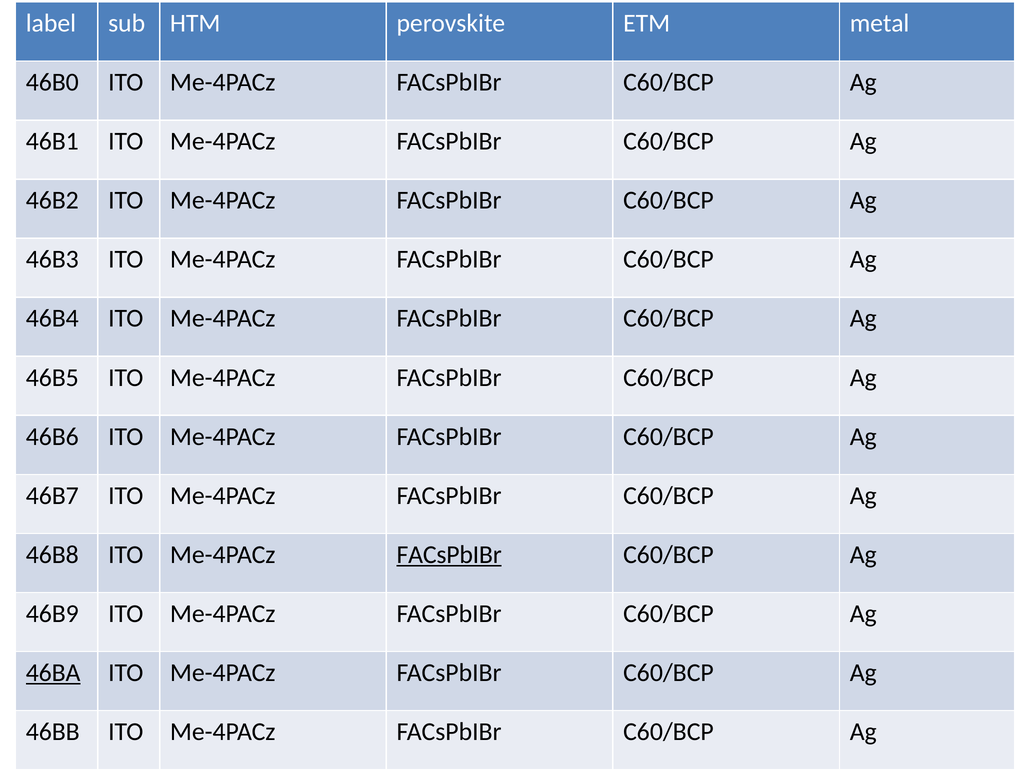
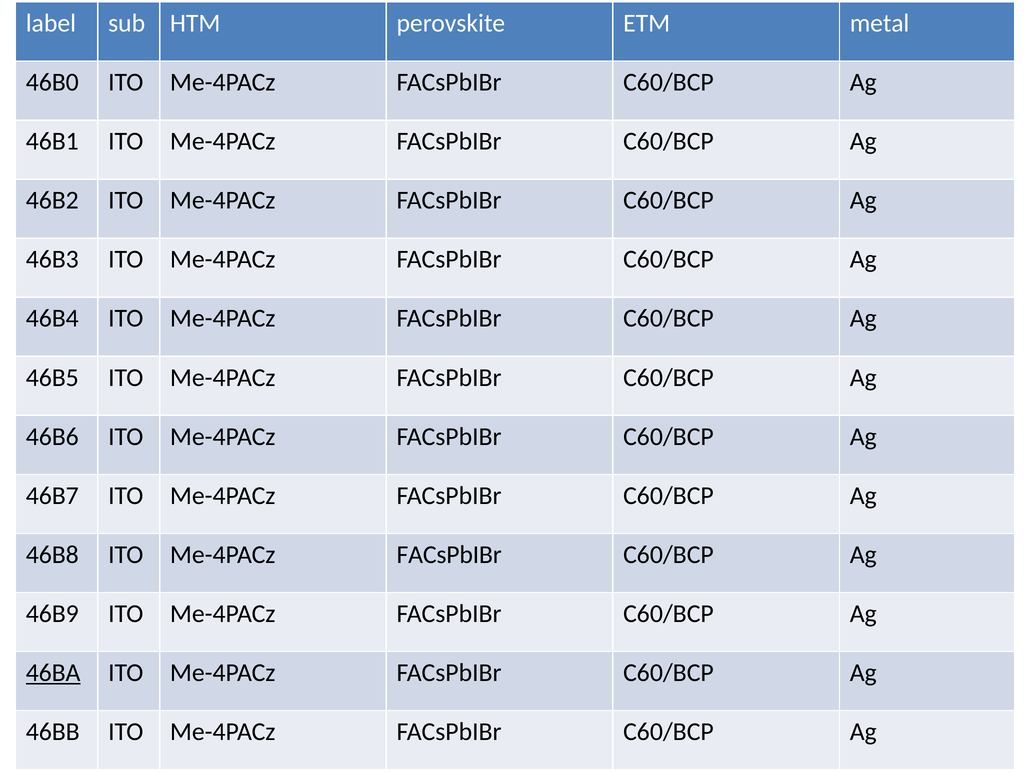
FACsPbIBr underline: present -> none (449, 554)
